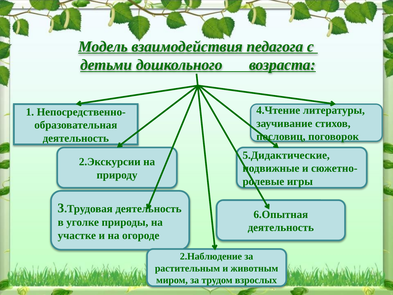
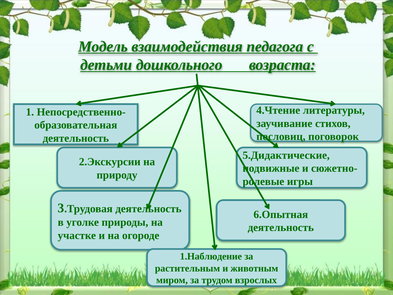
2.Наблюдение: 2.Наблюдение -> 1.Наблюдение (211, 256)
